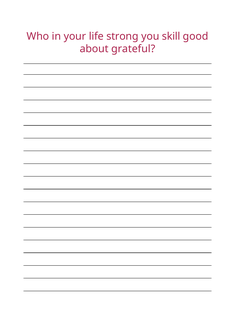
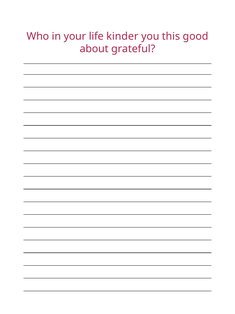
strong: strong -> kinder (122, 36)
skill: skill -> this (171, 36)
